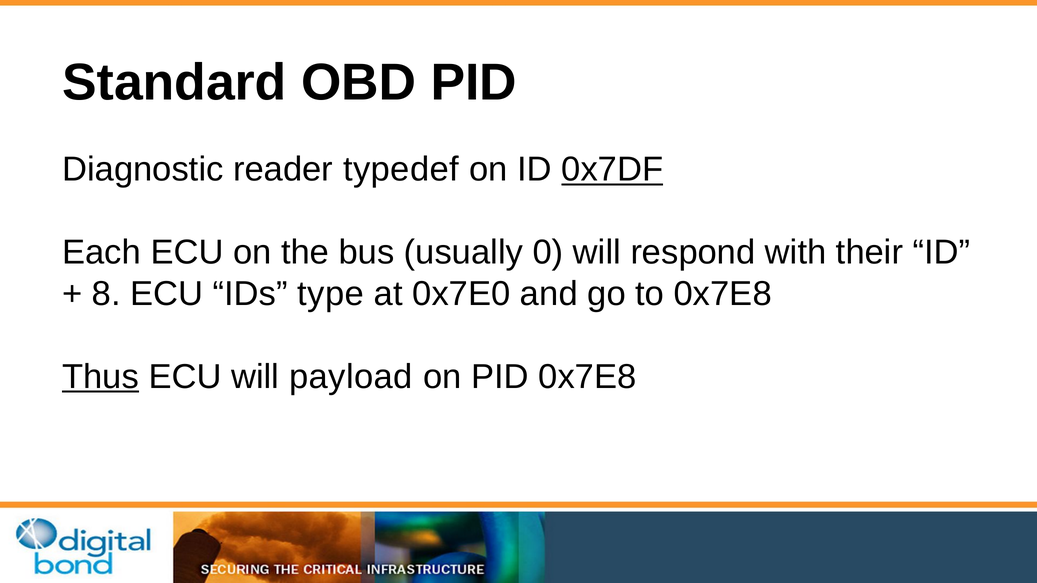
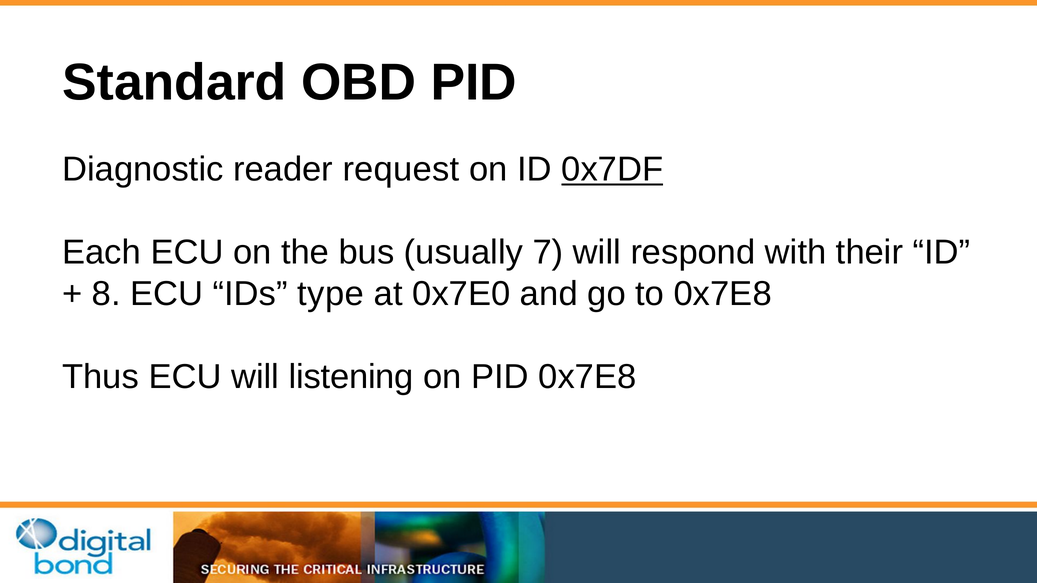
typedef: typedef -> request (401, 170)
0: 0 -> 7 (548, 253)
Thus underline: present -> none (101, 377)
payload: payload -> listening (351, 377)
